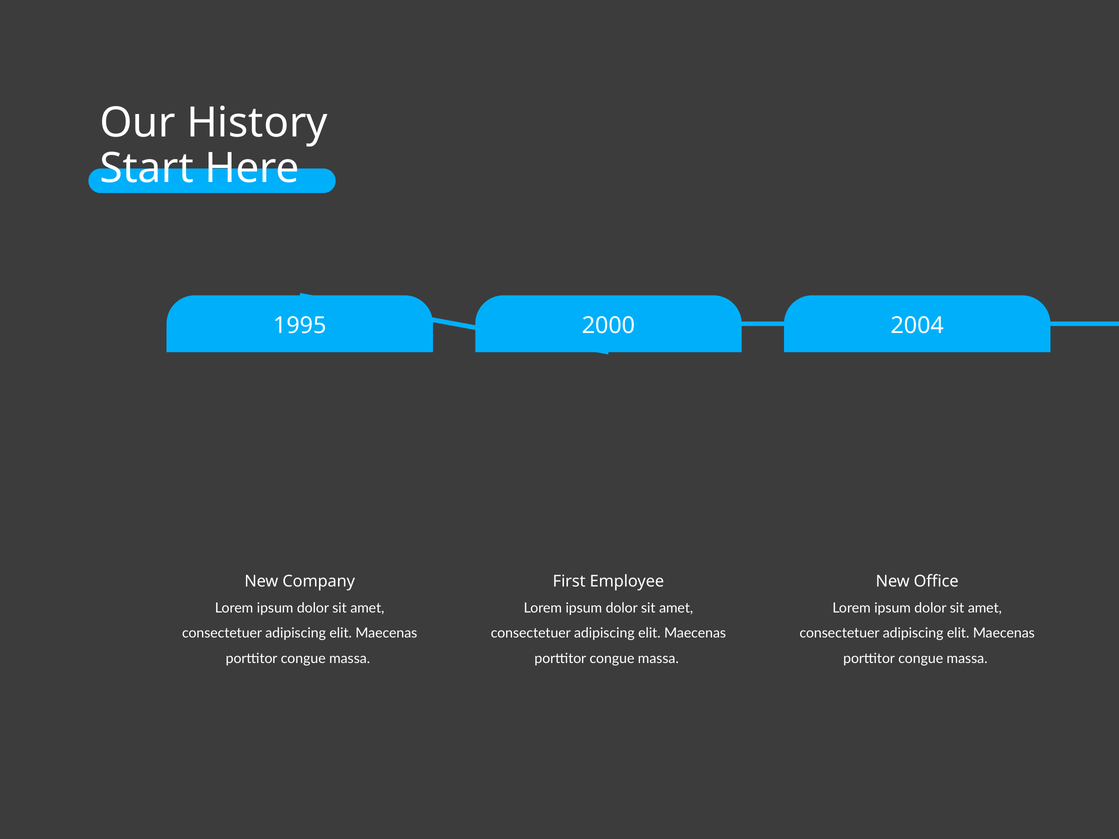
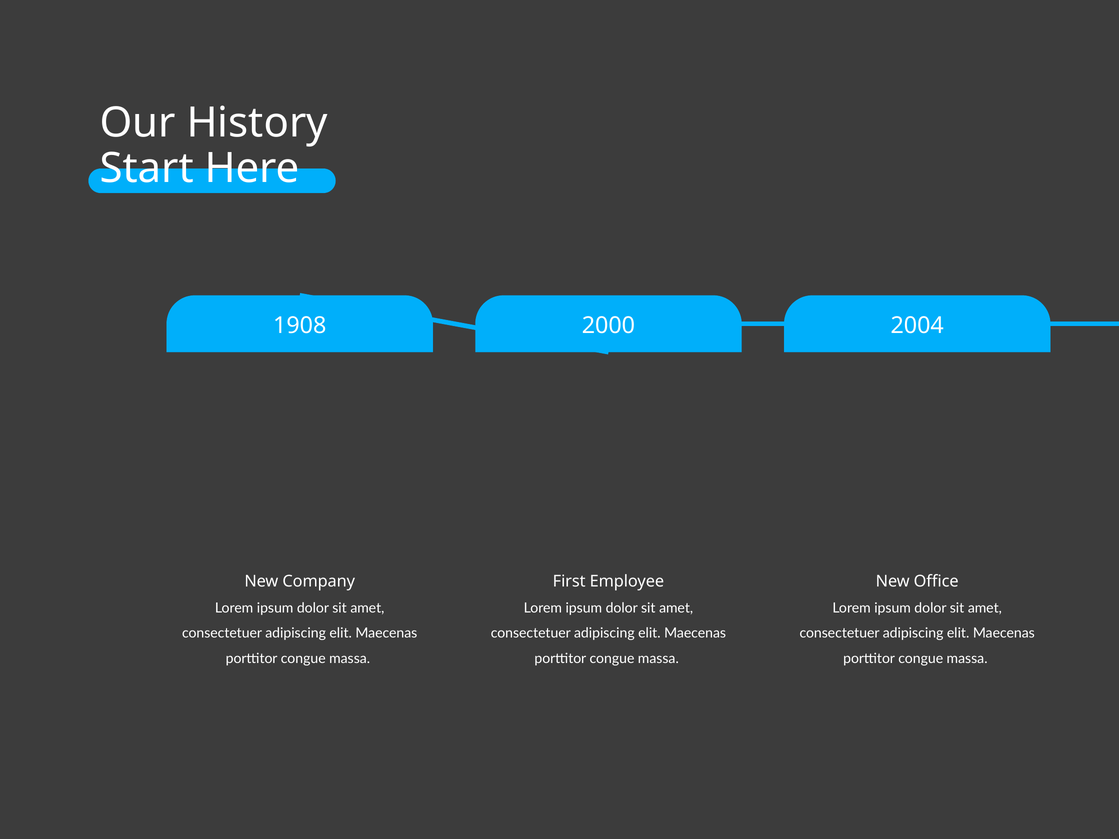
1995: 1995 -> 1908 (300, 325)
